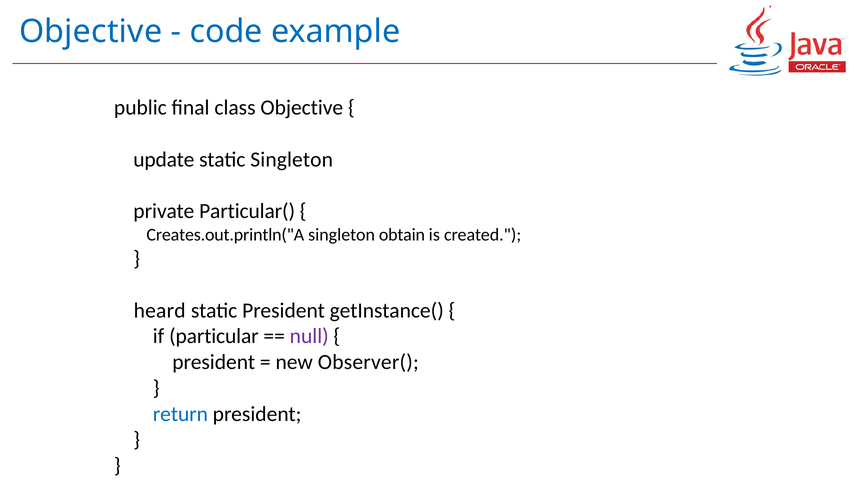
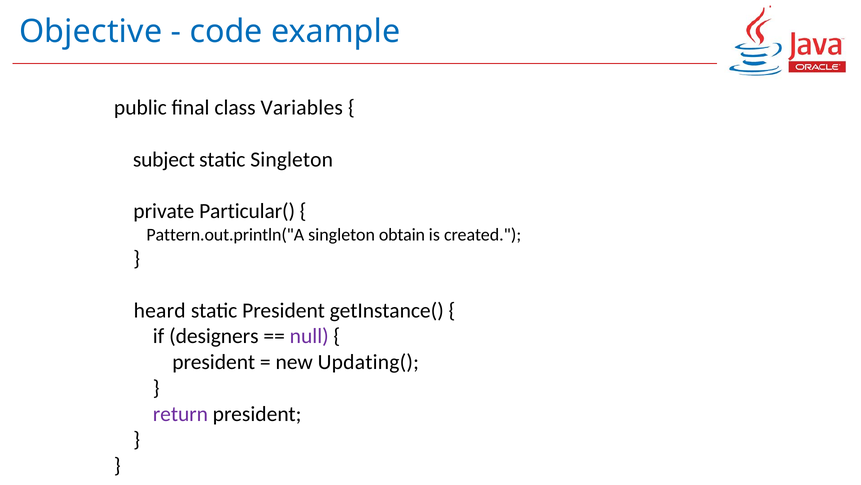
class Objective: Objective -> Variables (302, 108)
update: update -> subject (164, 159)
Creates.out.println("A: Creates.out.println("A -> Pattern.out.println("A (225, 234)
particular: particular -> designers (214, 336)
Observer(: Observer( -> Updating( (368, 362)
return colour: blue -> purple (180, 413)
